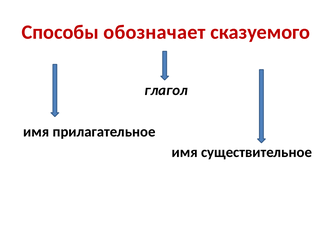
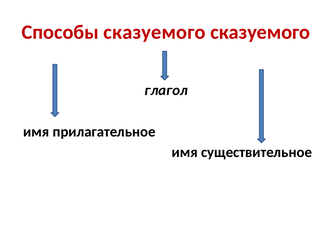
Способы обозначает: обозначает -> сказуемого (155, 32)
